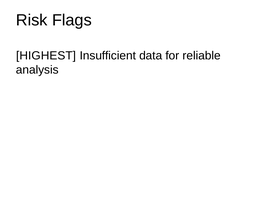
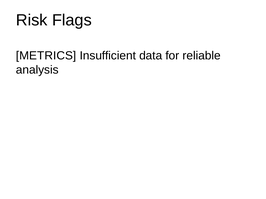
HIGHEST: HIGHEST -> METRICS (46, 56)
